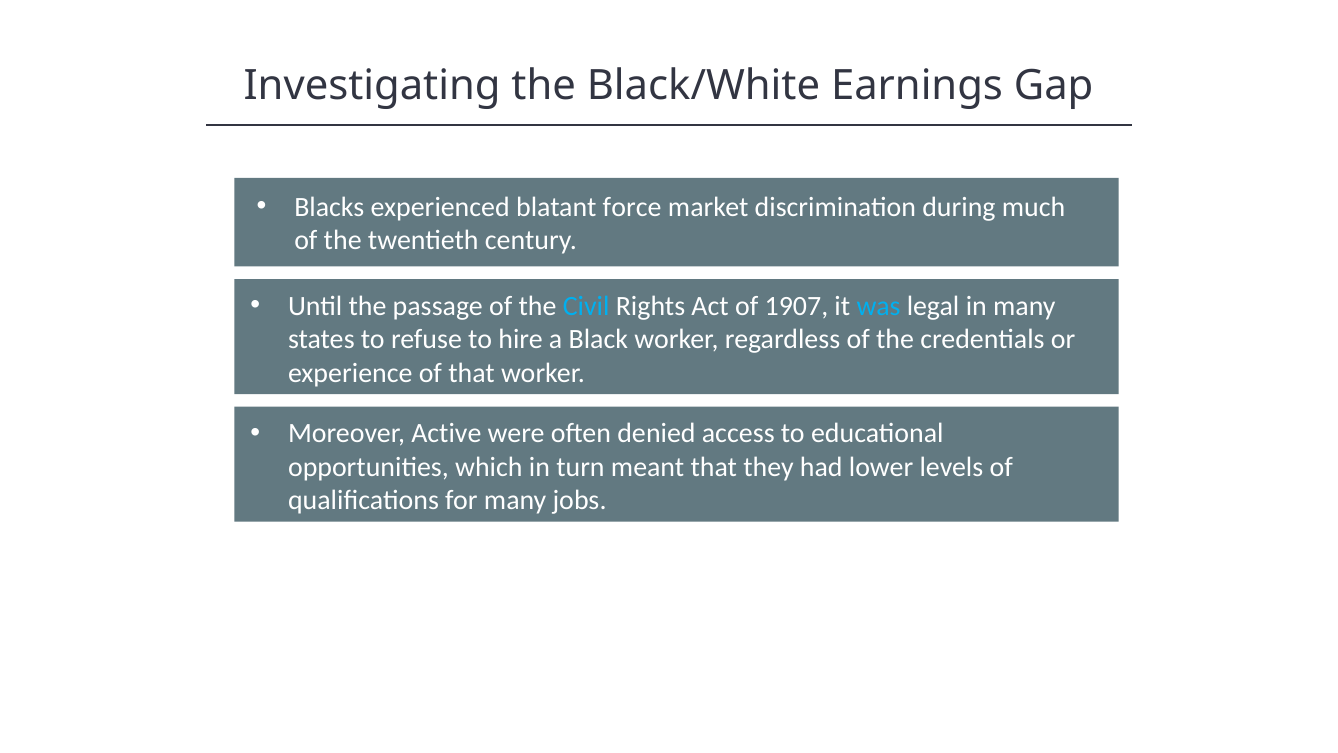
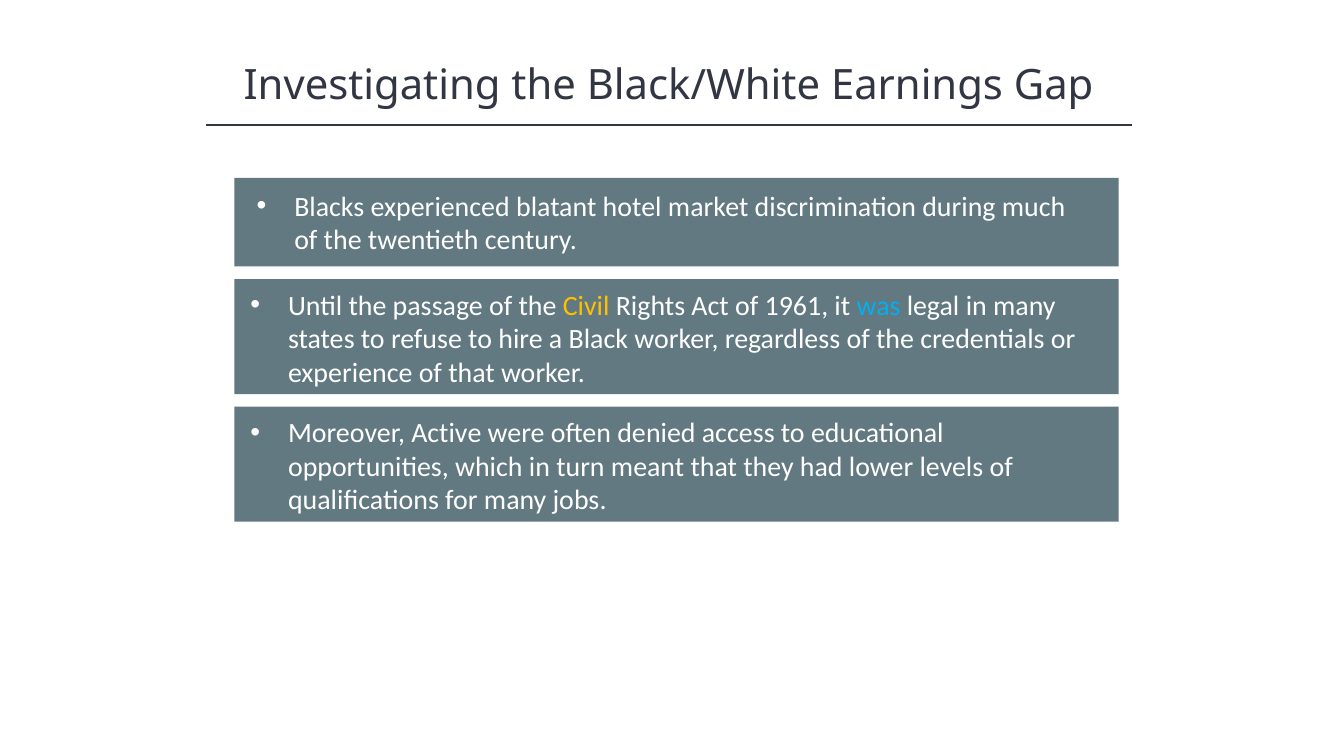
force: force -> hotel (632, 207)
Civil colour: light blue -> yellow (586, 306)
1907: 1907 -> 1961 (796, 306)
